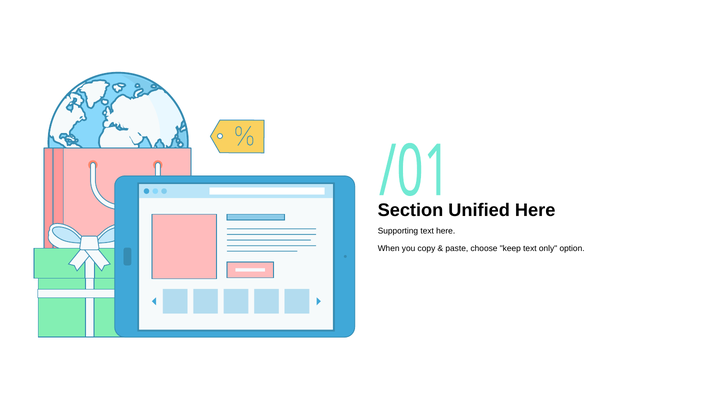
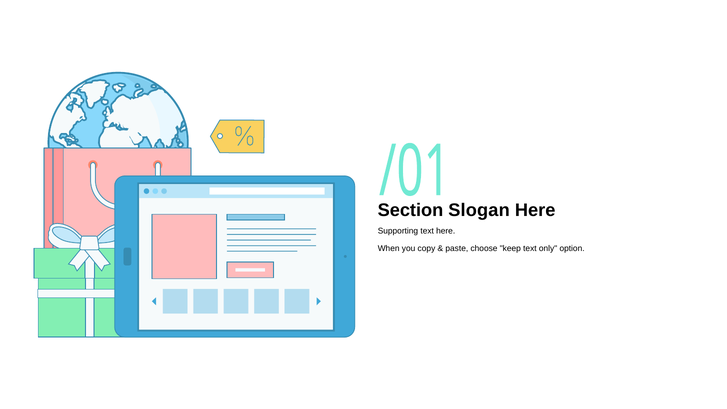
Unified: Unified -> Slogan (479, 210)
